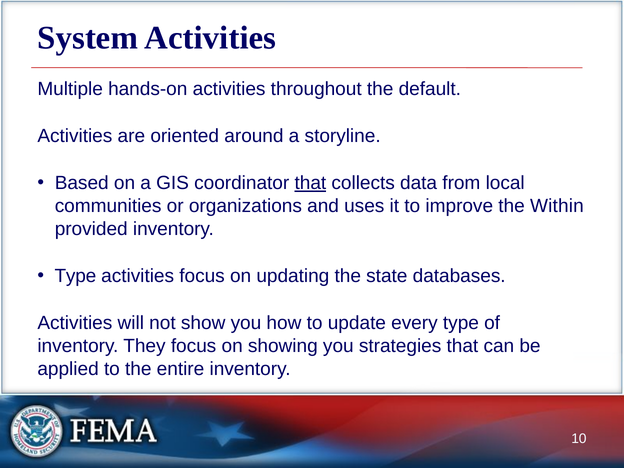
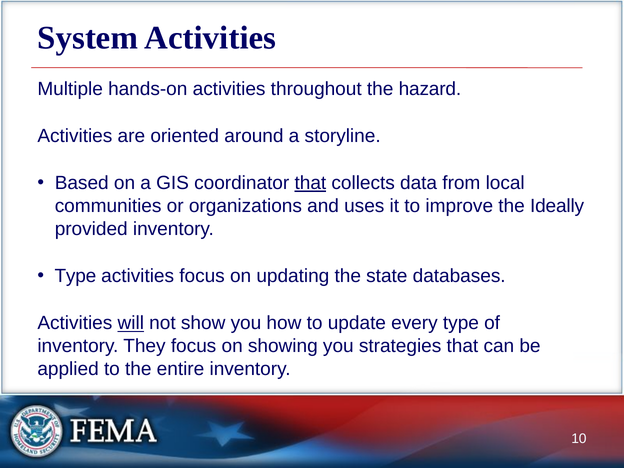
default: default -> hazard (430, 89)
Within: Within -> Ideally (557, 206)
will underline: none -> present (131, 323)
